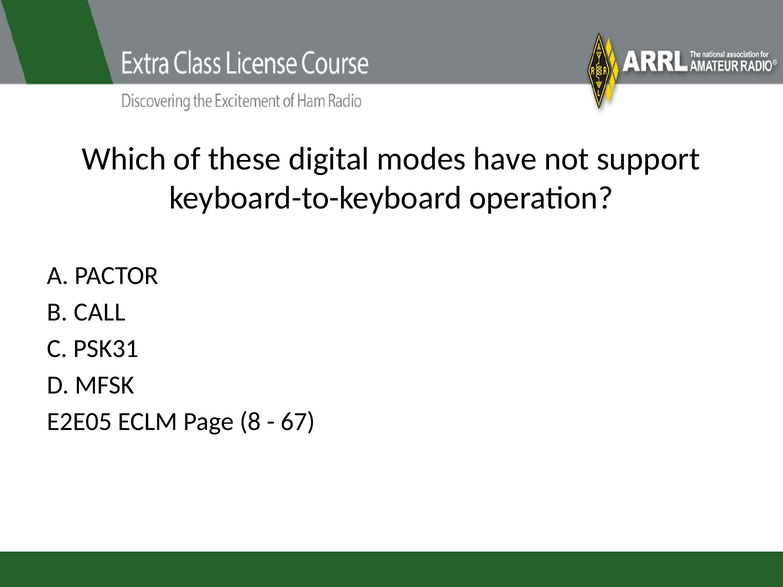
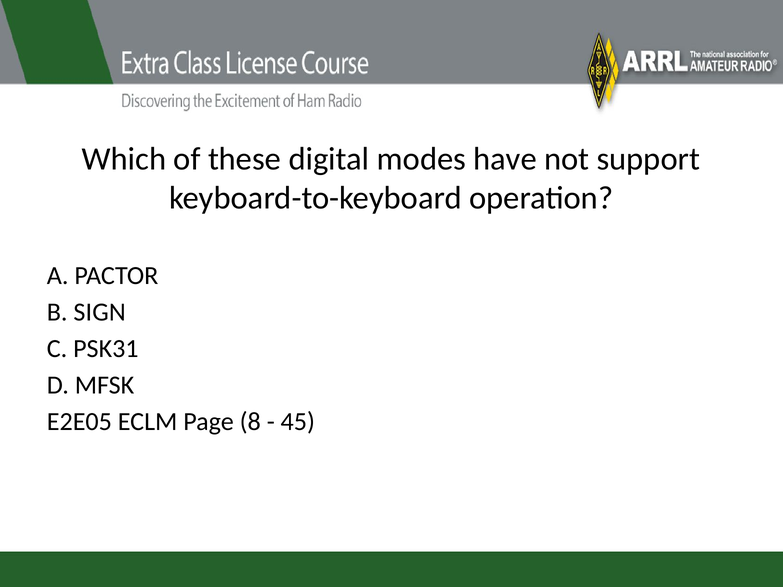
CALL: CALL -> SIGN (100, 312)
67: 67 -> 45 (298, 422)
